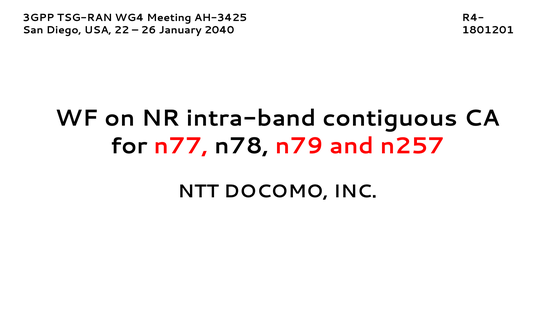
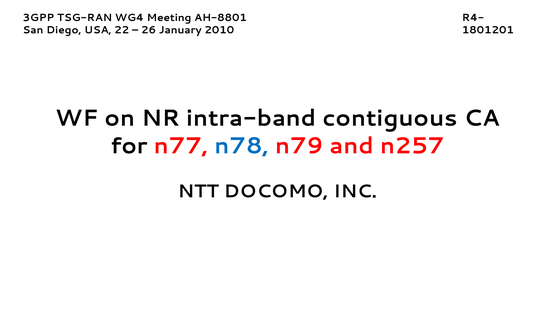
AH-3425: AH-3425 -> AH-8801 (221, 18)
2040: 2040 -> 2010 (219, 30)
n78 colour: black -> blue (242, 146)
